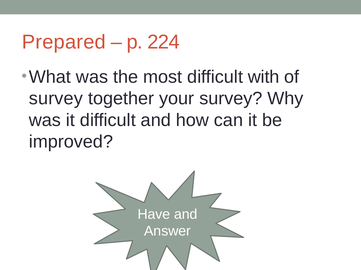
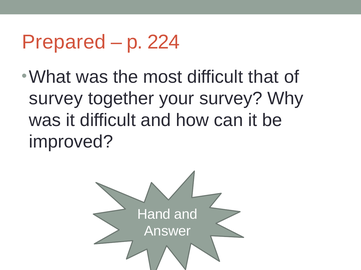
with: with -> that (263, 77)
Have: Have -> Hand (154, 215)
